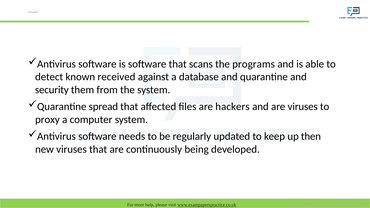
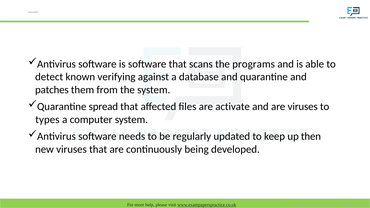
received: received -> verifying (116, 77)
security: security -> patches (52, 90)
hackers: hackers -> activate (233, 107)
proxy: proxy -> types (47, 120)
